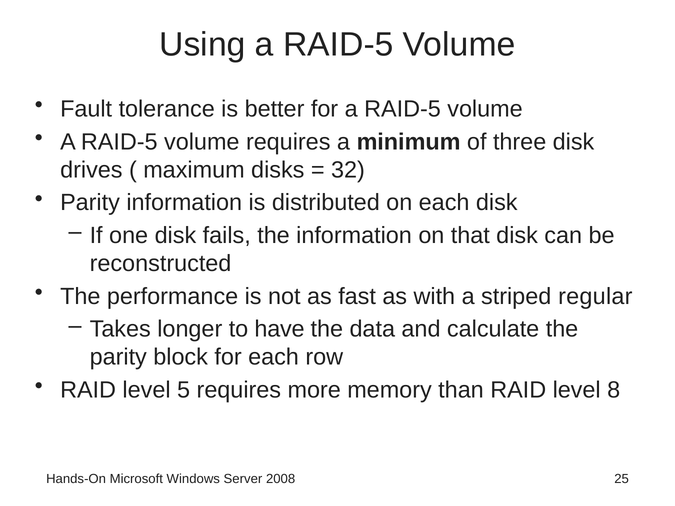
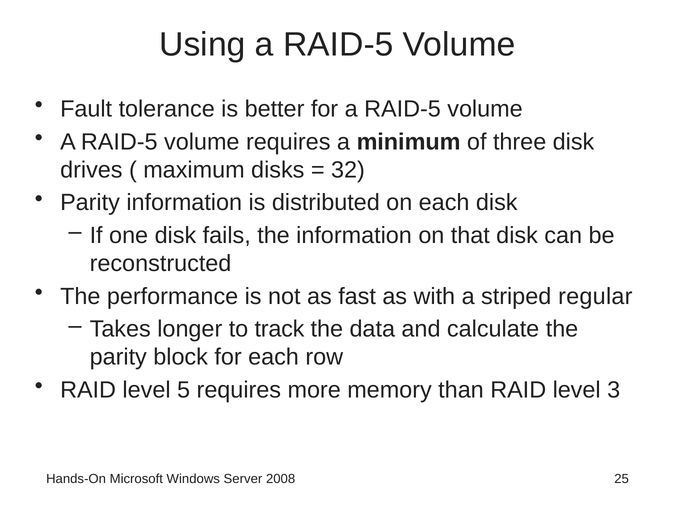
have: have -> track (280, 329)
8: 8 -> 3 (614, 390)
